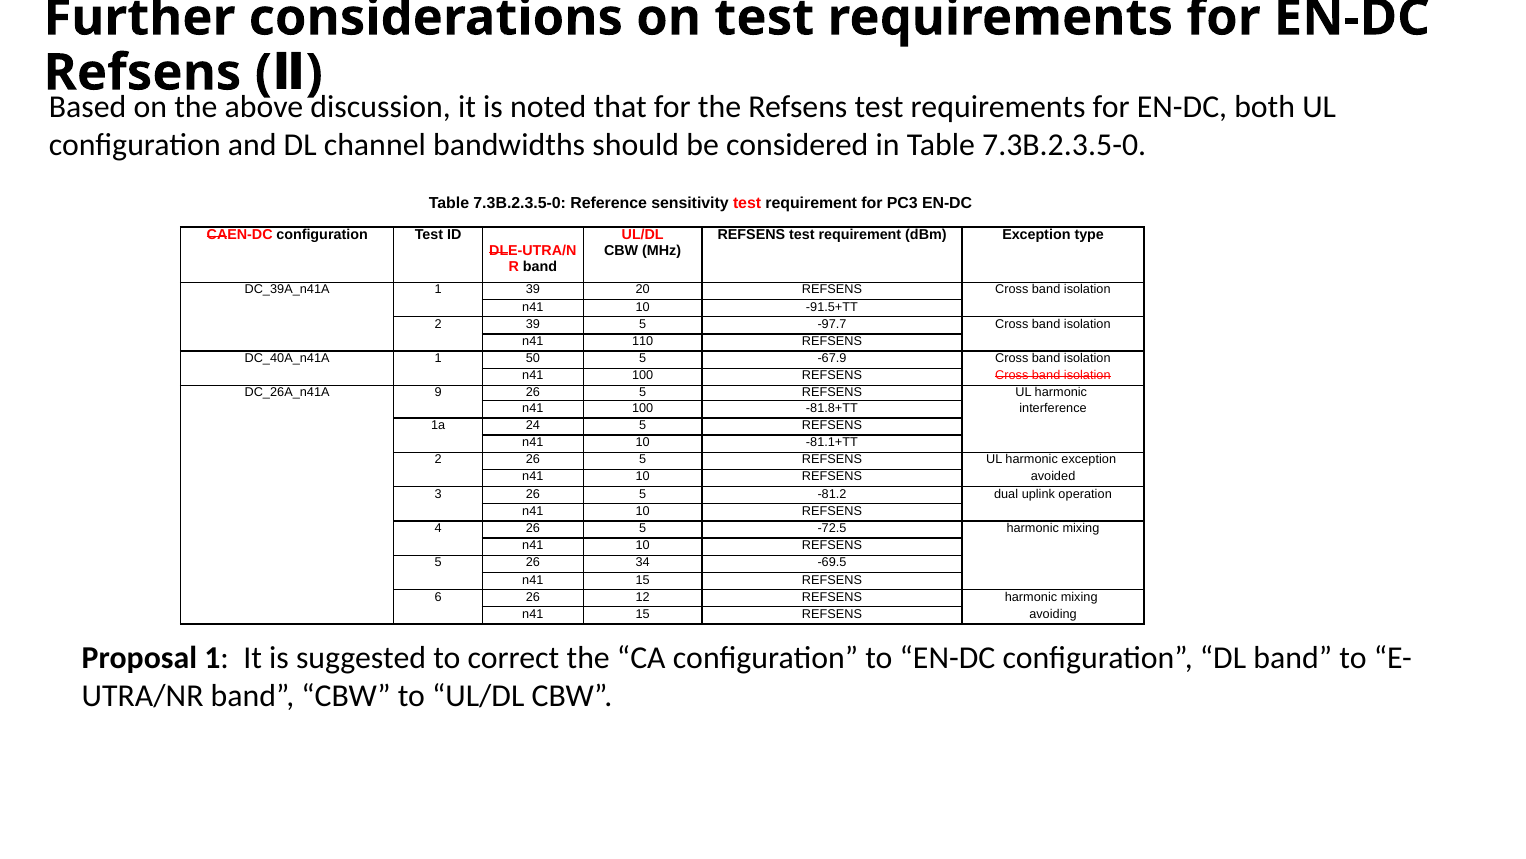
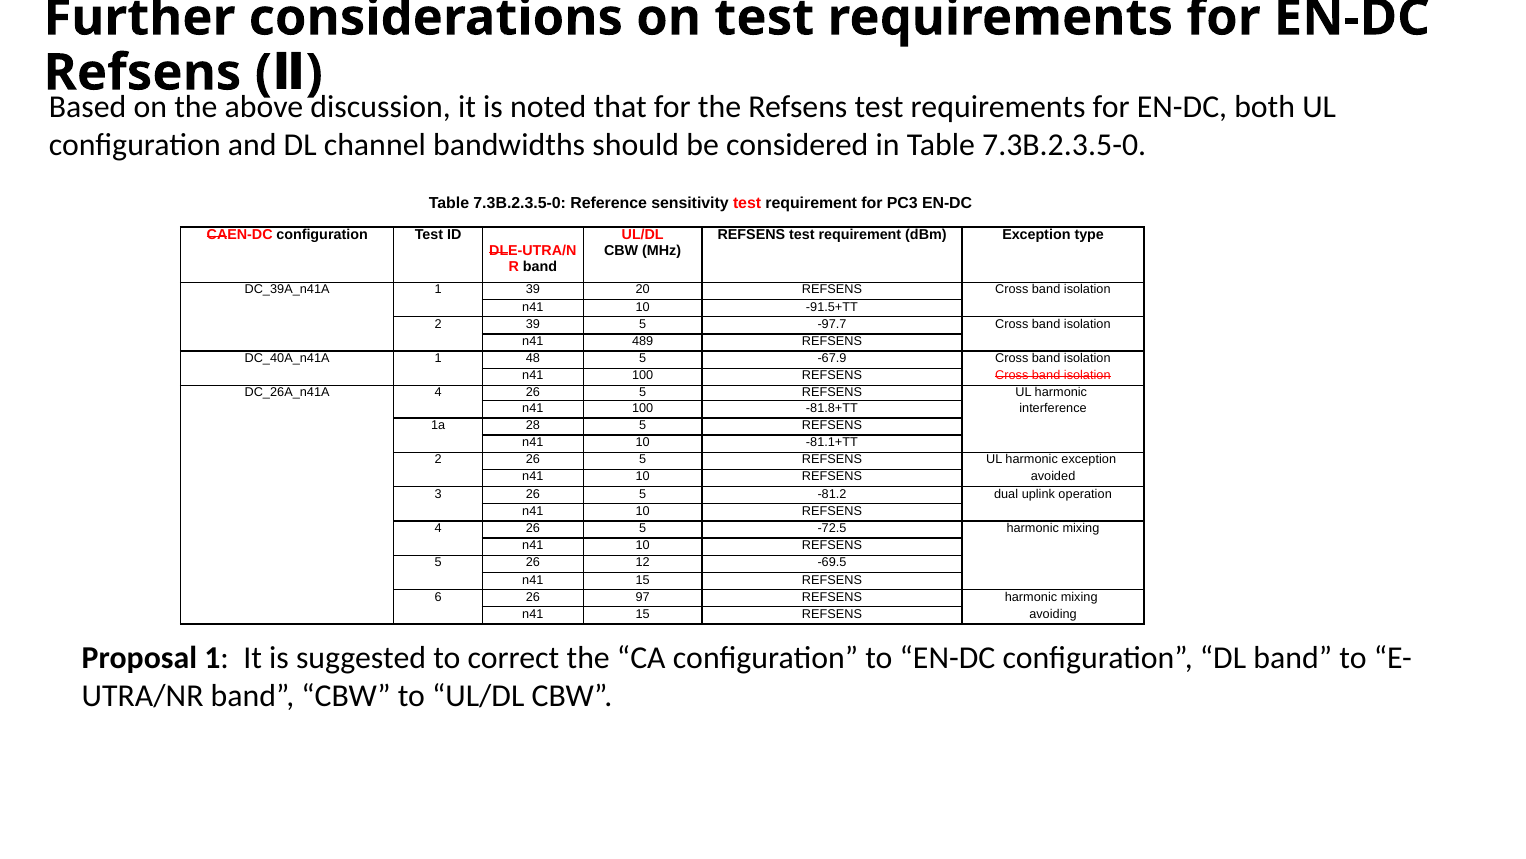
110: 110 -> 489 (643, 341)
50: 50 -> 48 (533, 358)
9: 9 -> 4 (438, 393)
24: 24 -> 28 (533, 425)
34: 34 -> 12 (643, 562)
12: 12 -> 97 (643, 597)
